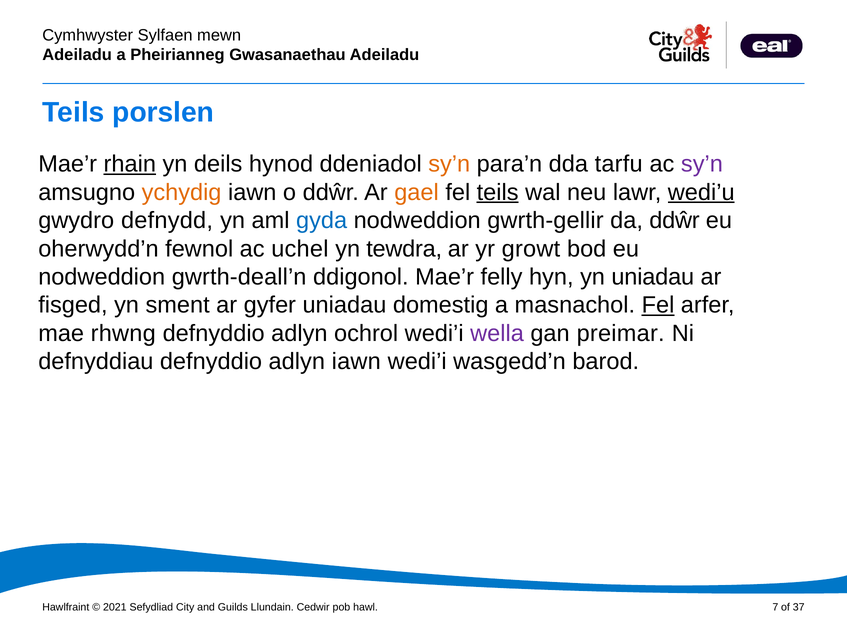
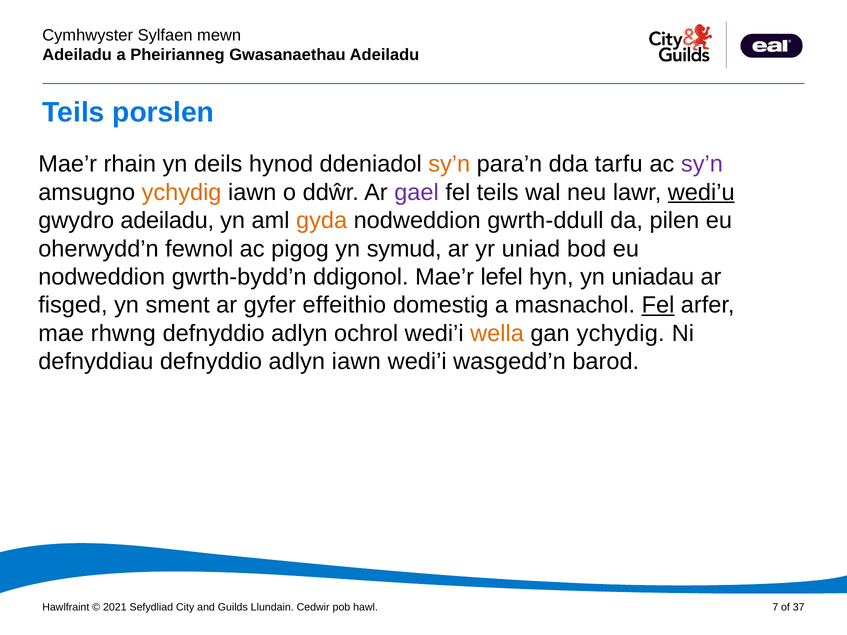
rhain underline: present -> none (130, 164)
gael colour: orange -> purple (417, 192)
teils underline: present -> none (498, 192)
gwydro defnydd: defnydd -> adeiladu (167, 221)
gyda colour: blue -> orange (322, 221)
gwrth-gellir: gwrth-gellir -> gwrth-ddull (545, 221)
da ddŵr: ddŵr -> pilen (674, 221)
uchel: uchel -> pigog (300, 249)
tewdra: tewdra -> symud (404, 249)
growt: growt -> uniad (531, 249)
gwrth-deall’n: gwrth-deall’n -> gwrth-bydd’n (239, 277)
felly: felly -> lefel (502, 277)
gyfer uniadau: uniadau -> effeithio (344, 305)
wella colour: purple -> orange (497, 334)
gan preimar: preimar -> ychydig (621, 334)
